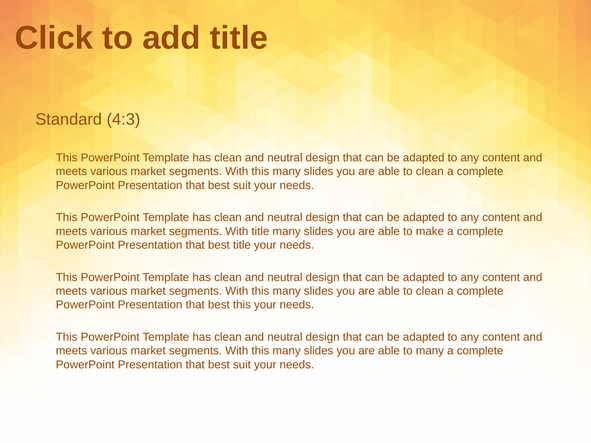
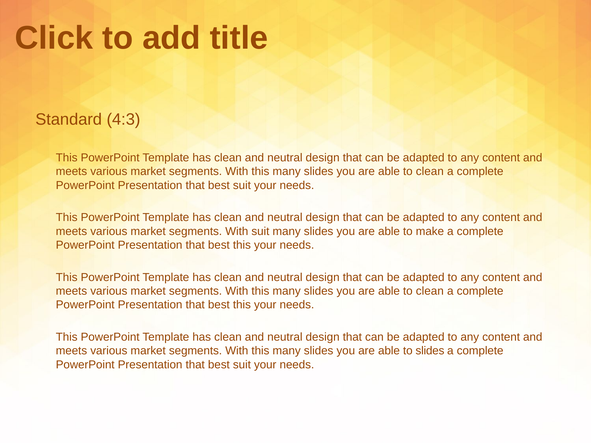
With title: title -> suit (260, 231)
title: title -> this (242, 245)
to many: many -> slides (430, 351)
